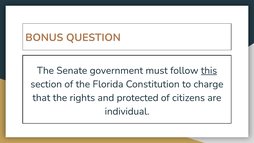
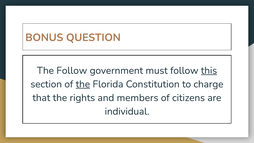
The Senate: Senate -> Follow (72, 70)
the underline: none -> present (83, 84)
protected: protected -> members (138, 98)
